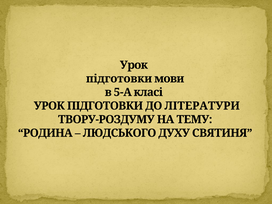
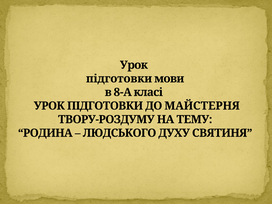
5-А: 5-А -> 8-А (123, 92)
ЛІТЕРАТУРИ: ЛІТЕРАТУРИ -> МАЙСТЕРНЯ (202, 106)
